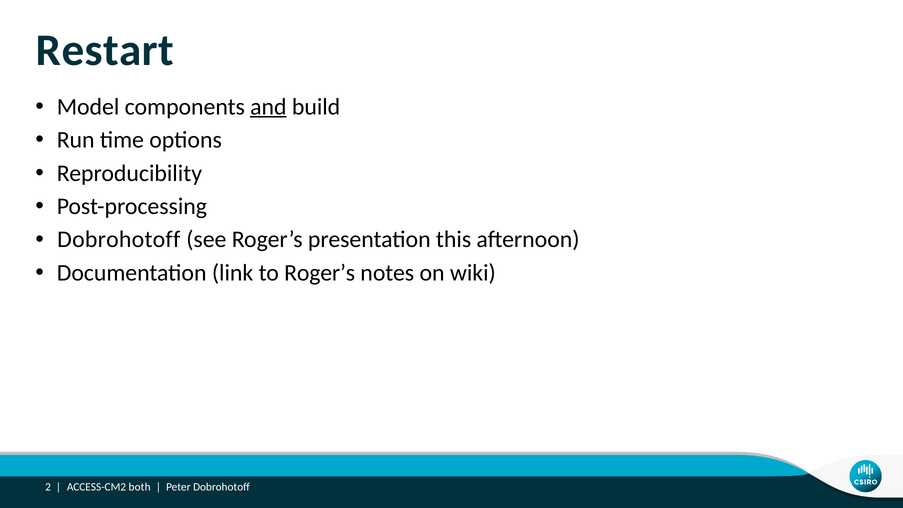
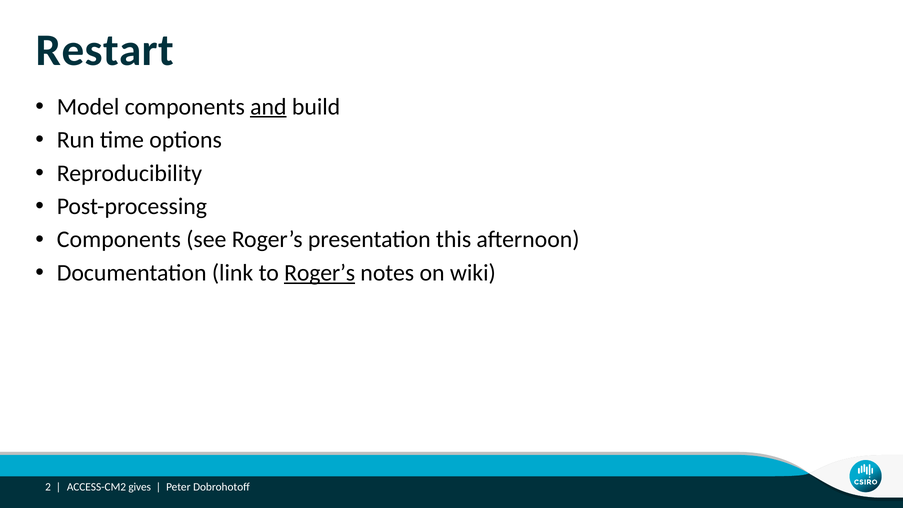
Dobrohotoff: Dobrohotoff -> Components (119, 240)
Roger’s underline: none -> present (320, 273)
both: both -> gives (140, 487)
